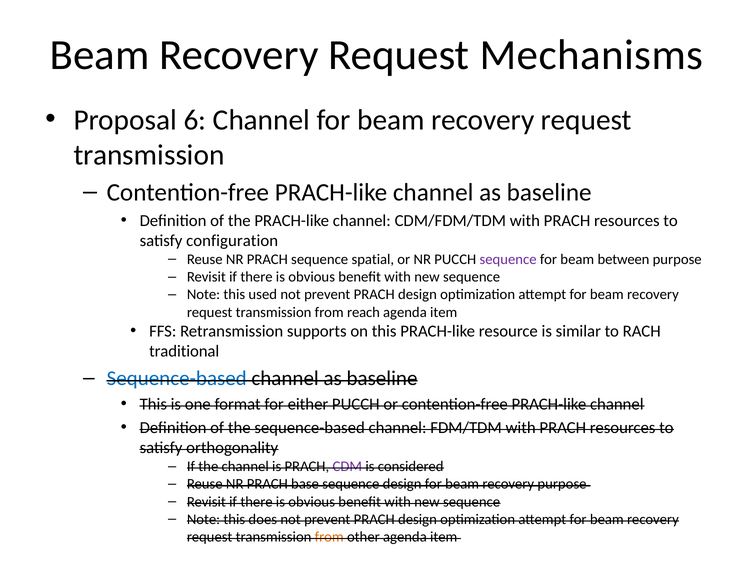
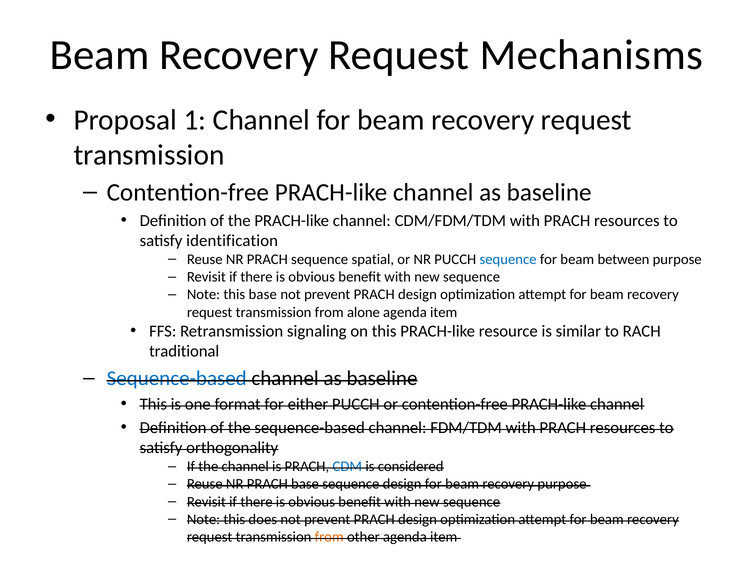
6: 6 -> 1 (195, 120)
configuration: configuration -> identification (232, 241)
sequence colour: purple -> blue (508, 259)
this used: used -> base (263, 295)
reach: reach -> alone (363, 312)
supports: supports -> signaling (317, 331)
CDM colour: purple -> blue (347, 467)
